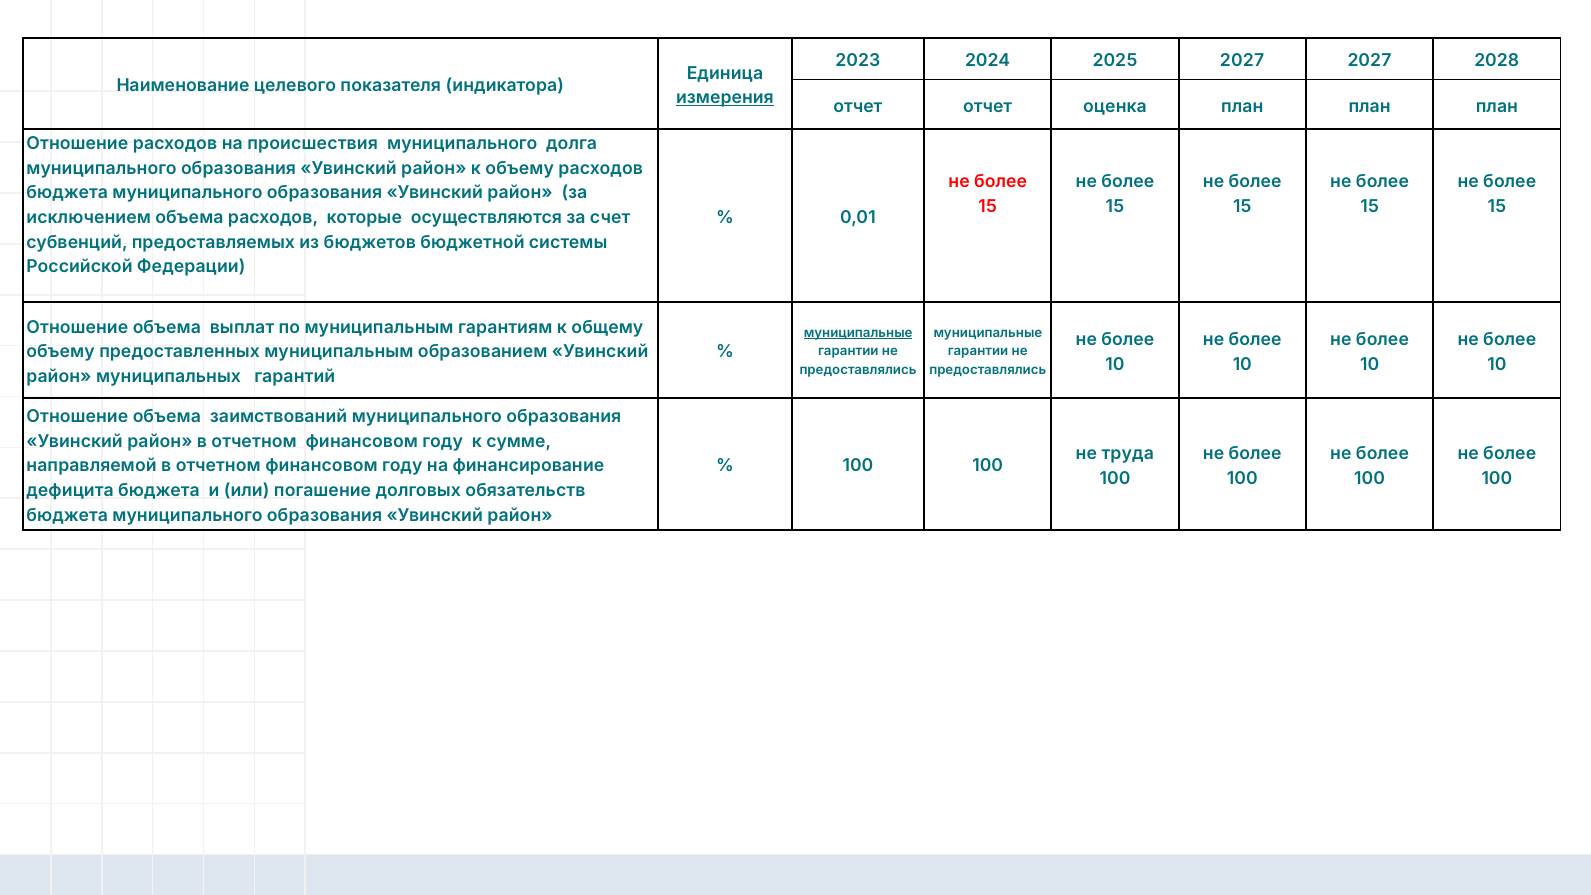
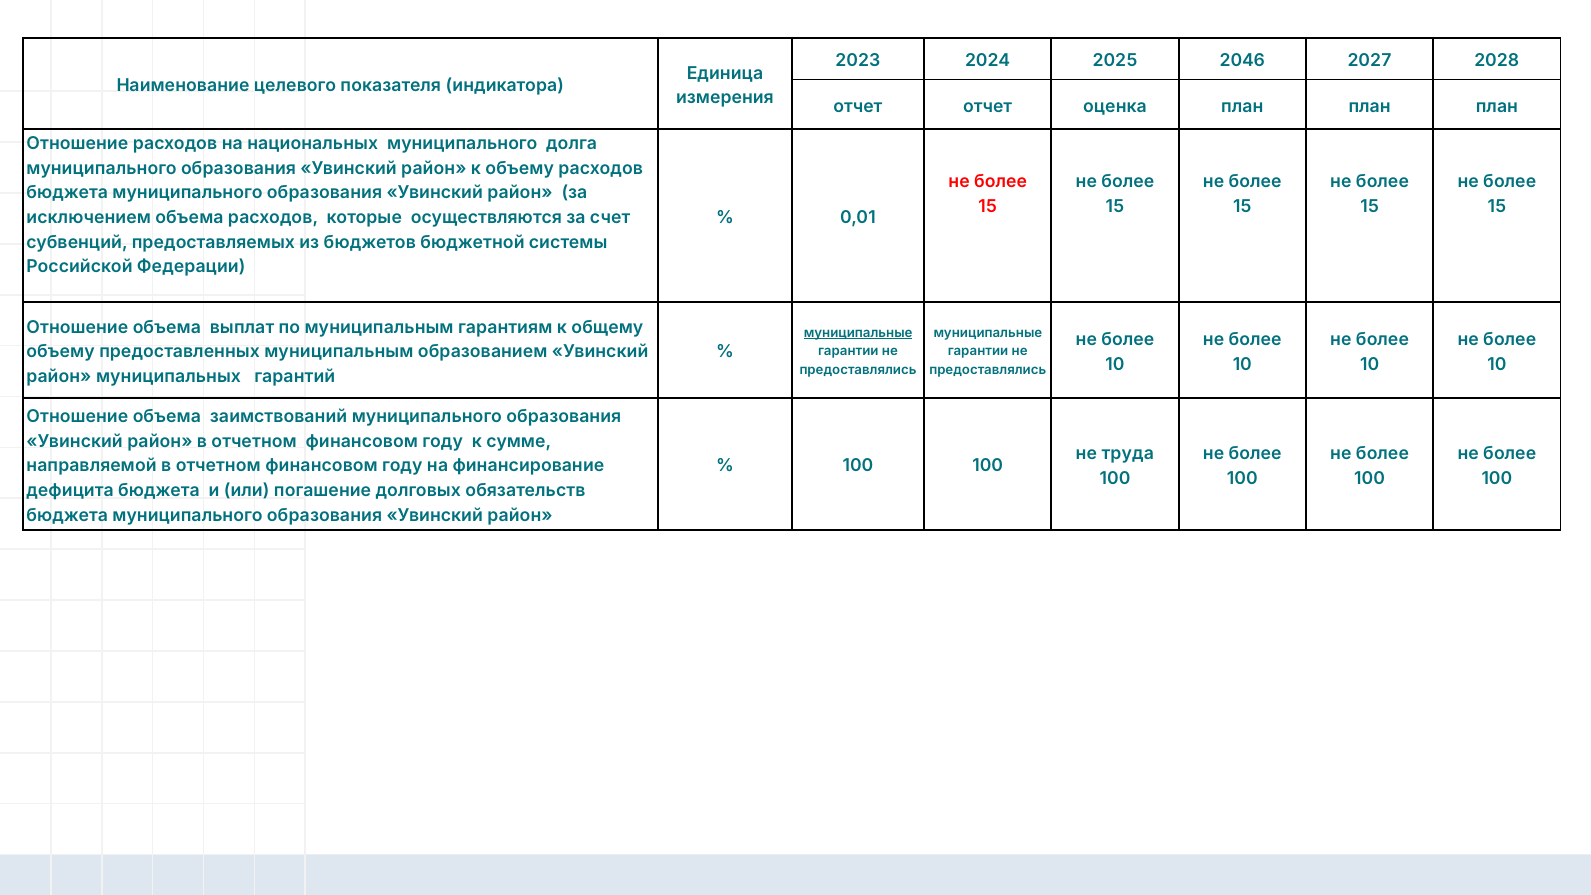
2025 2027: 2027 -> 2046 (1242, 61)
измерения underline: present -> none (725, 98)
происшествия: происшествия -> национальных (313, 143)
